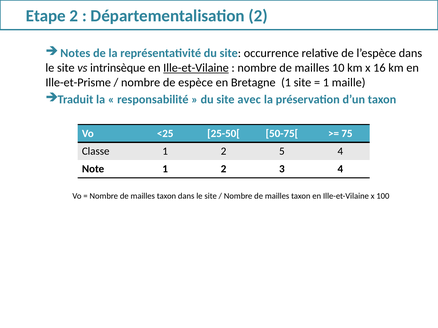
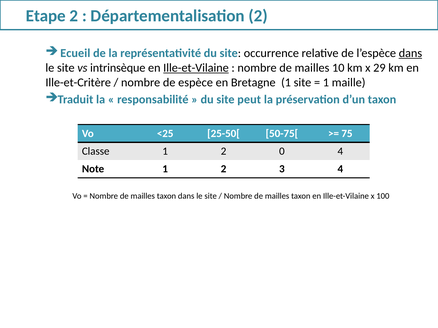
Notes: Notes -> Ecueil (75, 53)
dans underline: none -> present (410, 53)
16: 16 -> 29 (379, 68)
Ille-et-Prisme: Ille-et-Prisme -> Ille-et-Critère (78, 82)
avec: avec -> peut (249, 100)
5: 5 -> 0 (282, 152)
